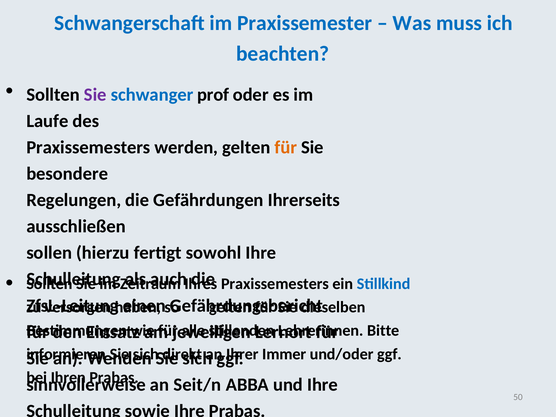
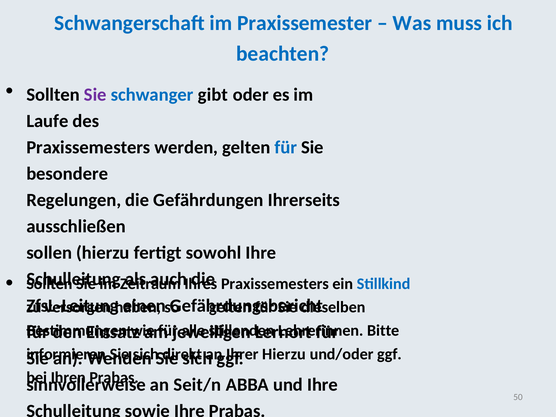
prof: prof -> gibt (213, 95)
für colour: orange -> blue (286, 147)
Immer: Immer -> Hierzu (284, 354)
